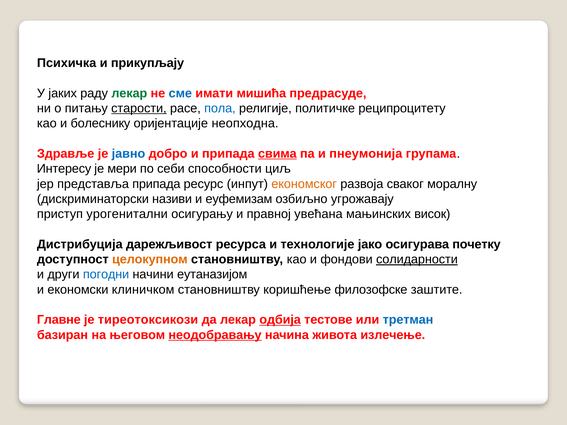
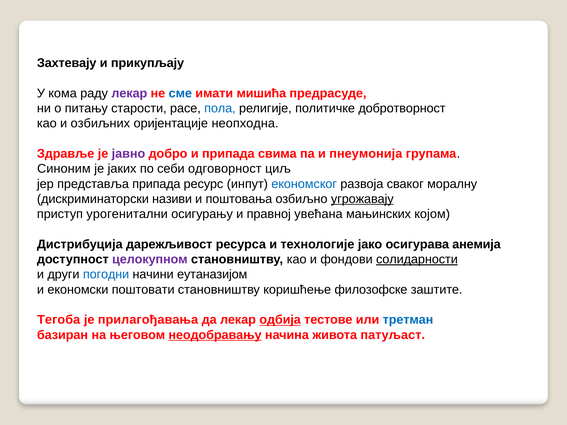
Психичка: Психичка -> Захтевају (67, 63)
јаких: јаких -> кома (63, 93)
лекар colour: green -> purple (129, 93)
старости underline: present -> none (139, 108)
реципроцитету: реципроцитету -> добротворност (402, 108)
болеснику: болеснику -> озбиљних (100, 124)
јавно colour: blue -> purple (128, 154)
свима underline: present -> none (277, 154)
Интересу: Интересу -> Синоним (64, 169)
мери: мери -> јаких (122, 169)
способности: способности -> одговорност (225, 169)
економског colour: orange -> blue (304, 184)
еуфемизам: еуфемизам -> поштовања (239, 199)
угрожавају underline: none -> present (362, 199)
висок: висок -> којом (432, 214)
почетку: почетку -> анемија (476, 244)
целокупном colour: orange -> purple (150, 260)
клиничком: клиничком -> поштовати (143, 290)
Главне: Главне -> Тегоба (59, 320)
тиреотоксикози: тиреотоксикози -> прилагођавања (148, 320)
излечење: излечење -> патуљаст (393, 335)
